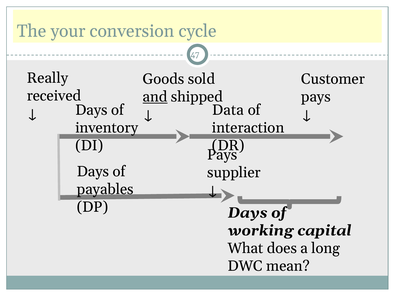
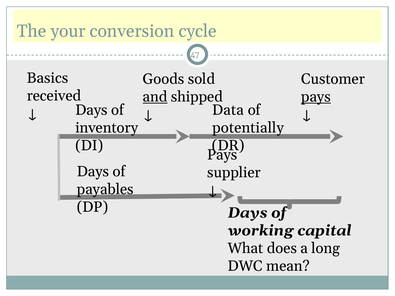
Really: Really -> Basics (48, 78)
pays underline: none -> present (316, 97)
interaction: interaction -> potentially (248, 128)
